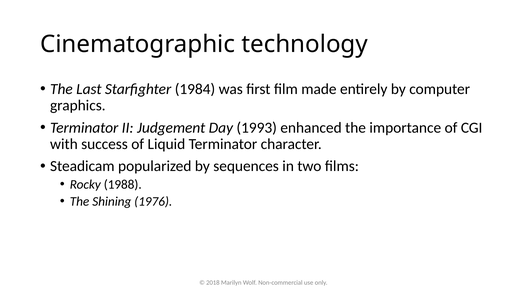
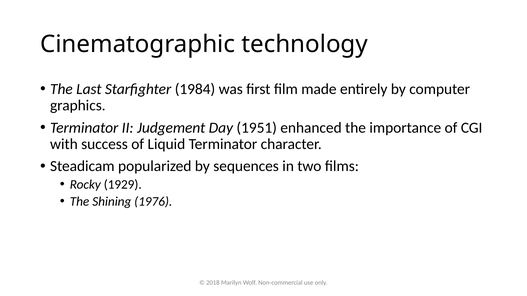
1993: 1993 -> 1951 (257, 128)
1988: 1988 -> 1929 (123, 185)
